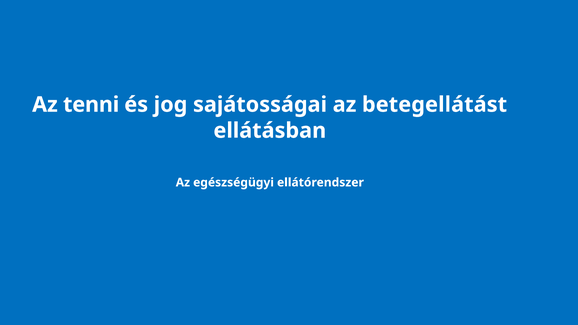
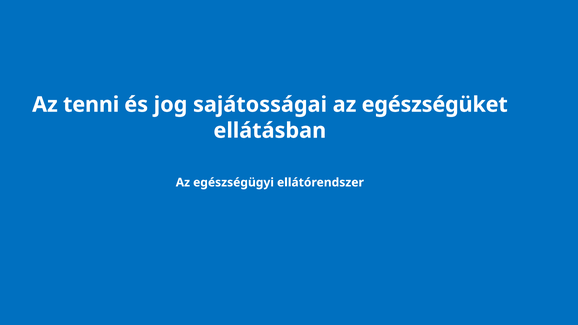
betegellátást: betegellátást -> egészségüket (435, 105)
